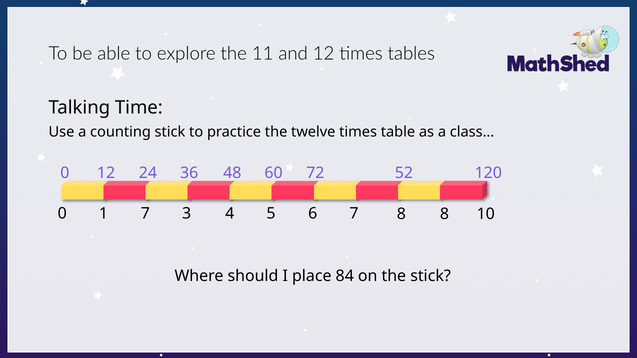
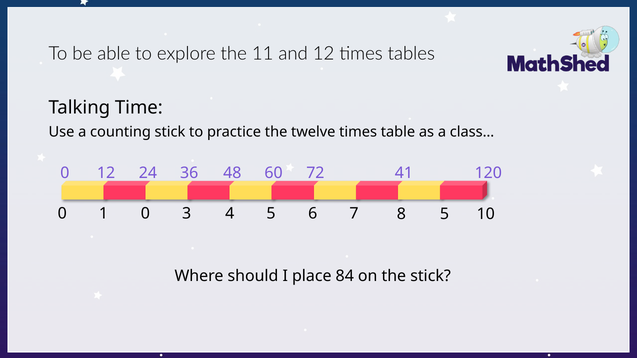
52: 52 -> 41 (404, 173)
1 7: 7 -> 0 (145, 214)
8 8: 8 -> 5 (444, 214)
